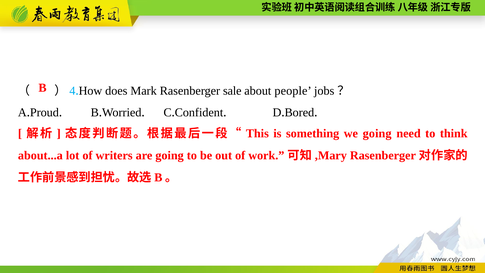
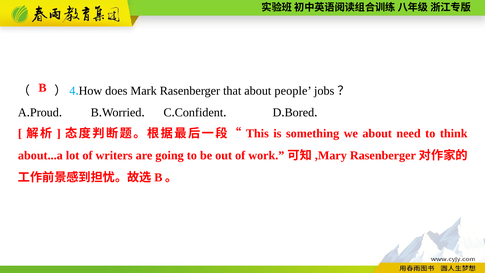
sale: sale -> that (232, 91)
we going: going -> about (377, 134)
